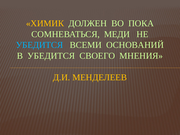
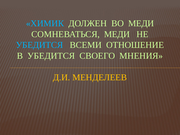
ХИМИК colour: yellow -> light blue (45, 23)
ВО ПОКА: ПОКА -> МЕДИ (141, 23)
ОСНОВАНИЙ: ОСНОВАНИЙ -> ОТНОШЕНИЕ (135, 45)
